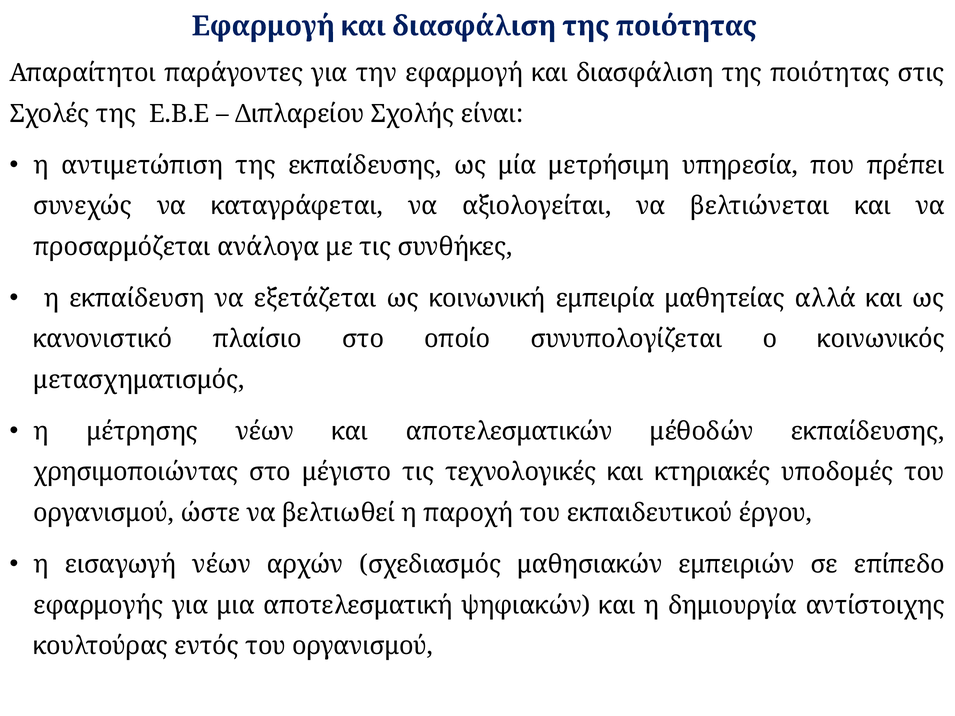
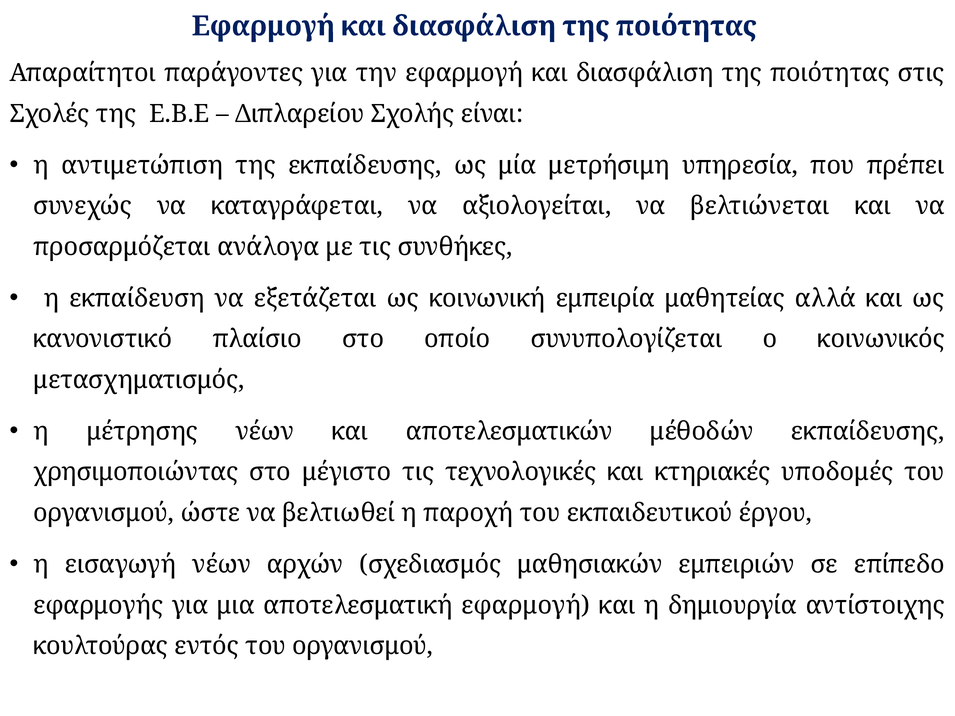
αποτελεσματική ψηφιακών: ψηφιακών -> εφαρμογή (526, 605)
